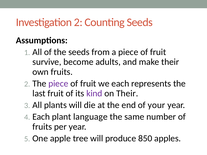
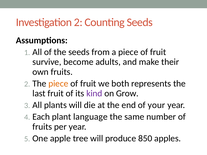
piece colour: purple -> orange (58, 84)
we each: each -> both (120, 84)
on Their: Their -> Grow (127, 94)
